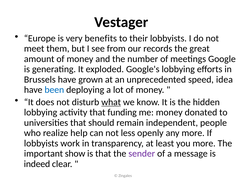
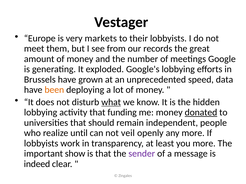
benefits: benefits -> markets (101, 38)
idea: idea -> data (225, 80)
been colour: blue -> orange (54, 90)
donated underline: none -> present (201, 113)
help: help -> until (79, 133)
less: less -> veil (128, 133)
